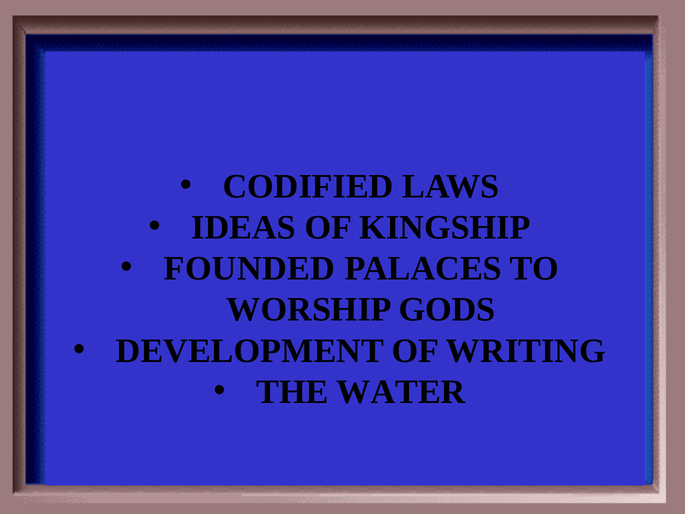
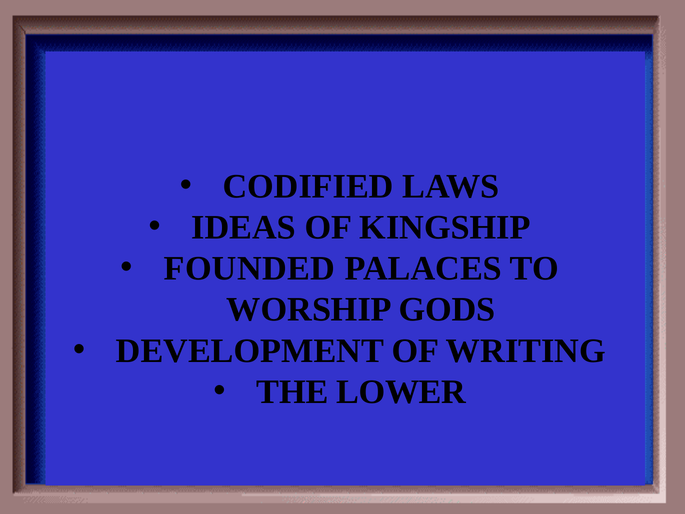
WATER: WATER -> LOWER (401, 392)
